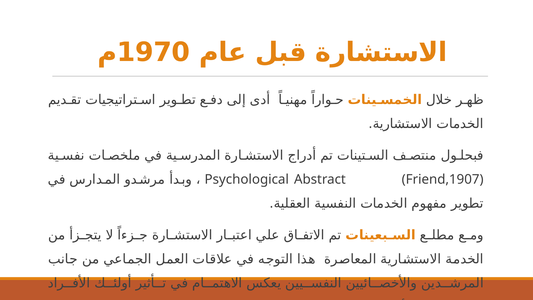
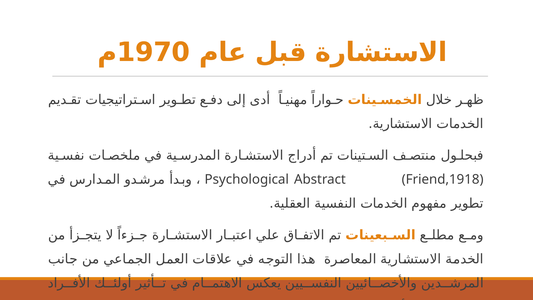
Friend,1907: Friend,1907 -> Friend,1918 (443, 179)
